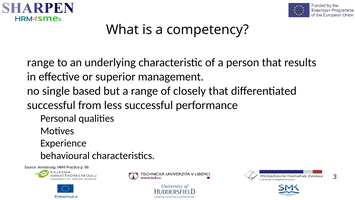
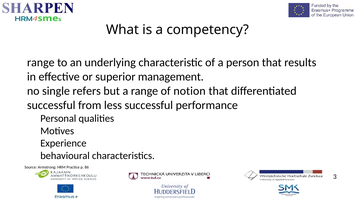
based: based -> refers (87, 91)
closely: closely -> notion (190, 91)
